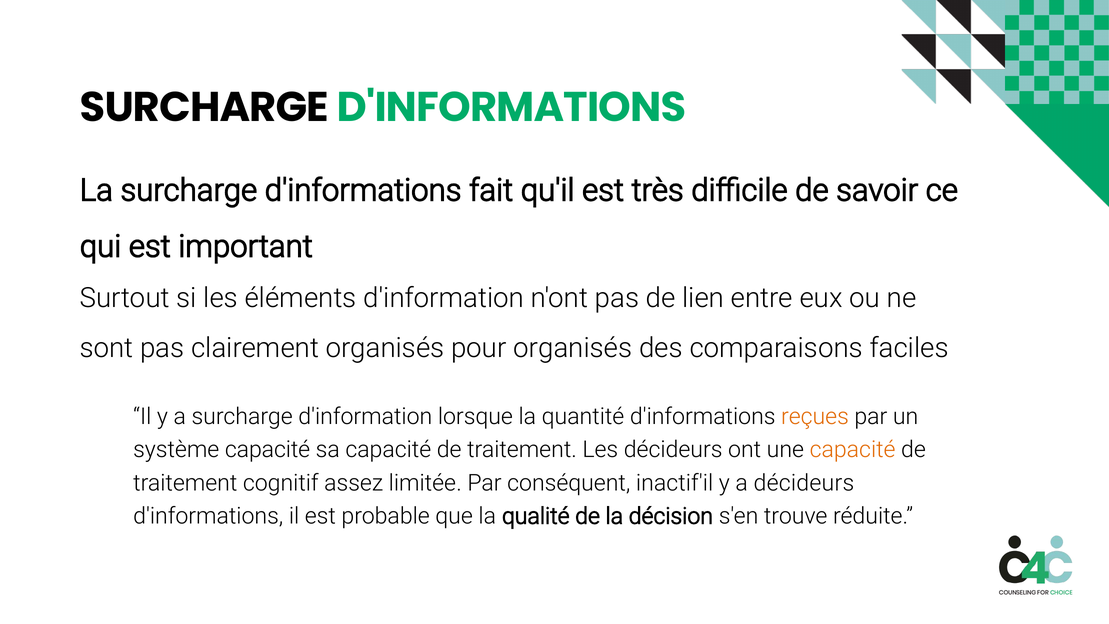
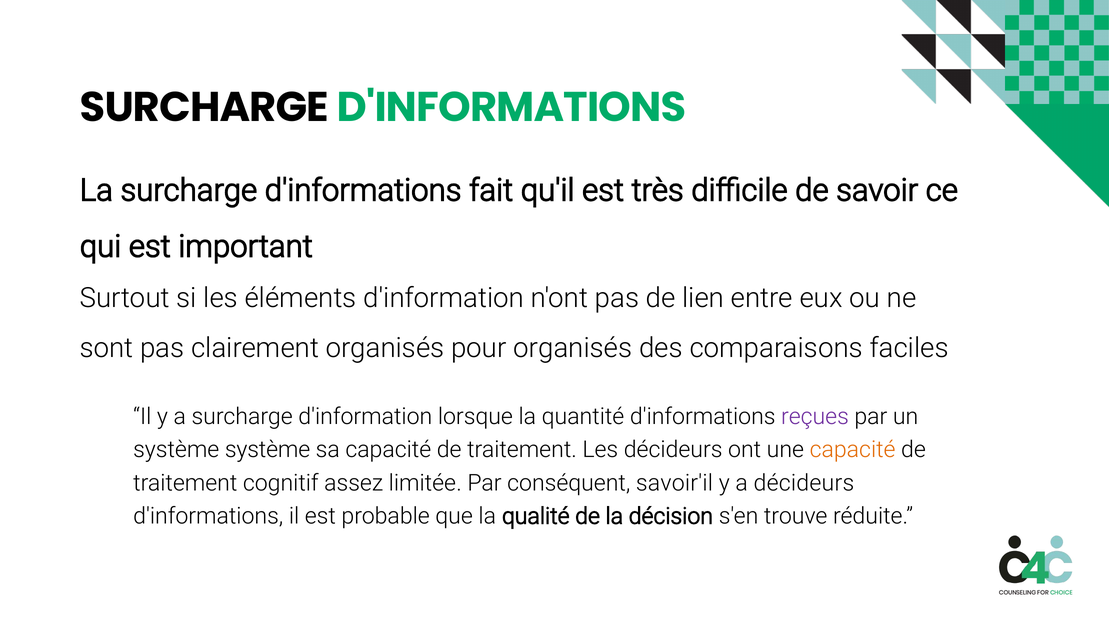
reçues colour: orange -> purple (815, 416)
système capacité: capacité -> système (268, 450)
inactif'il: inactif'il -> savoir'il (674, 483)
